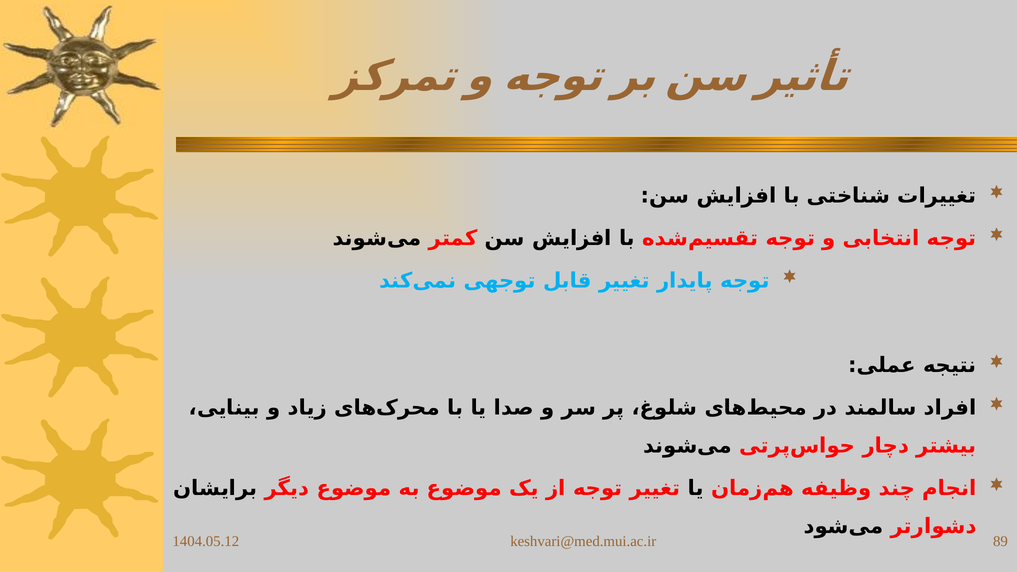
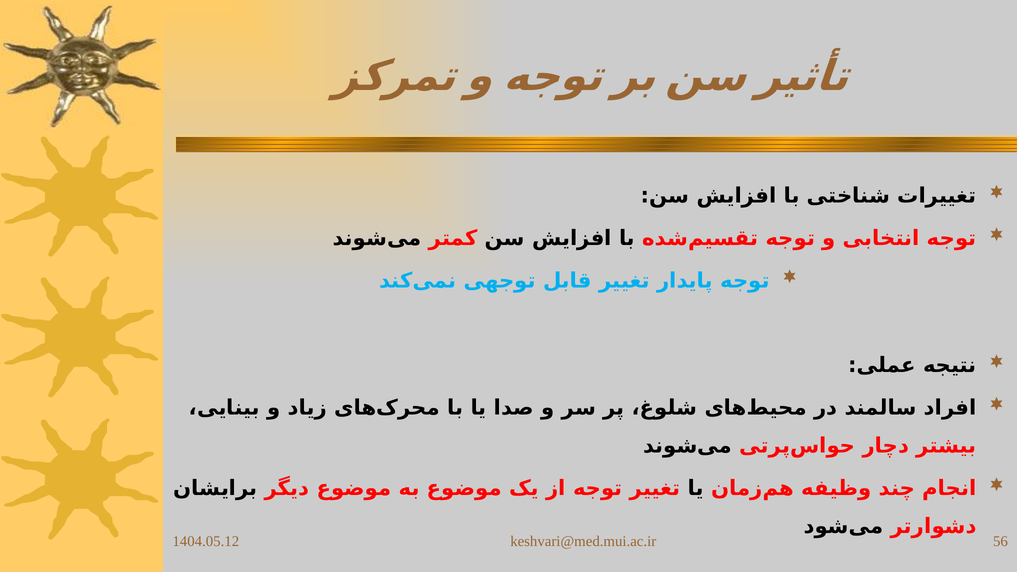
89: 89 -> 56 (1000, 541)
